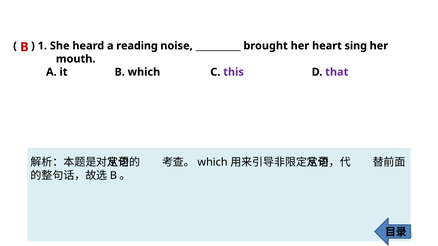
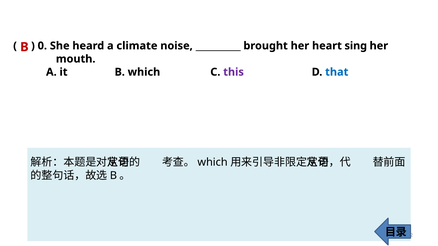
1: 1 -> 0 (42, 46)
reading: reading -> climate (137, 46)
that colour: purple -> blue (337, 72)
